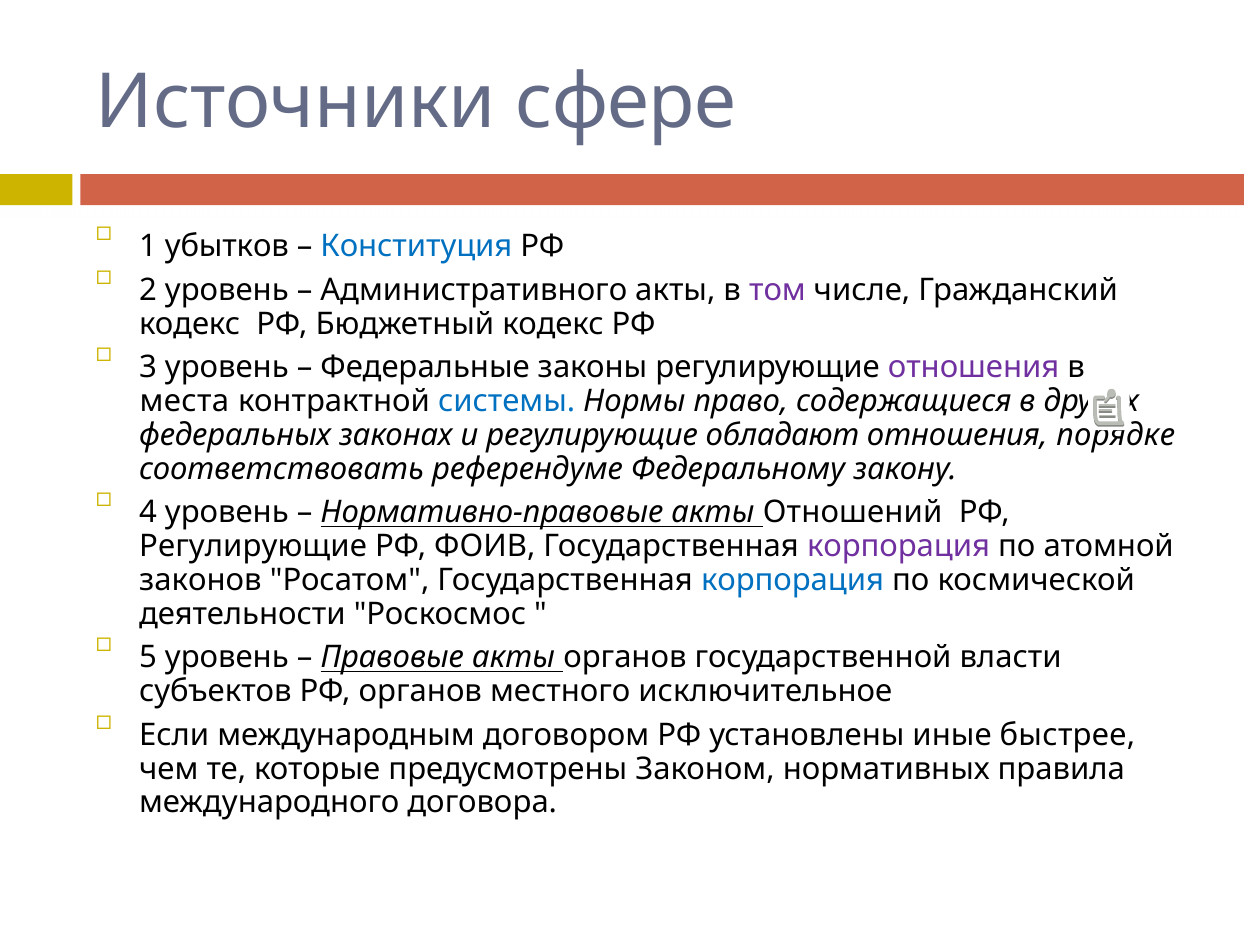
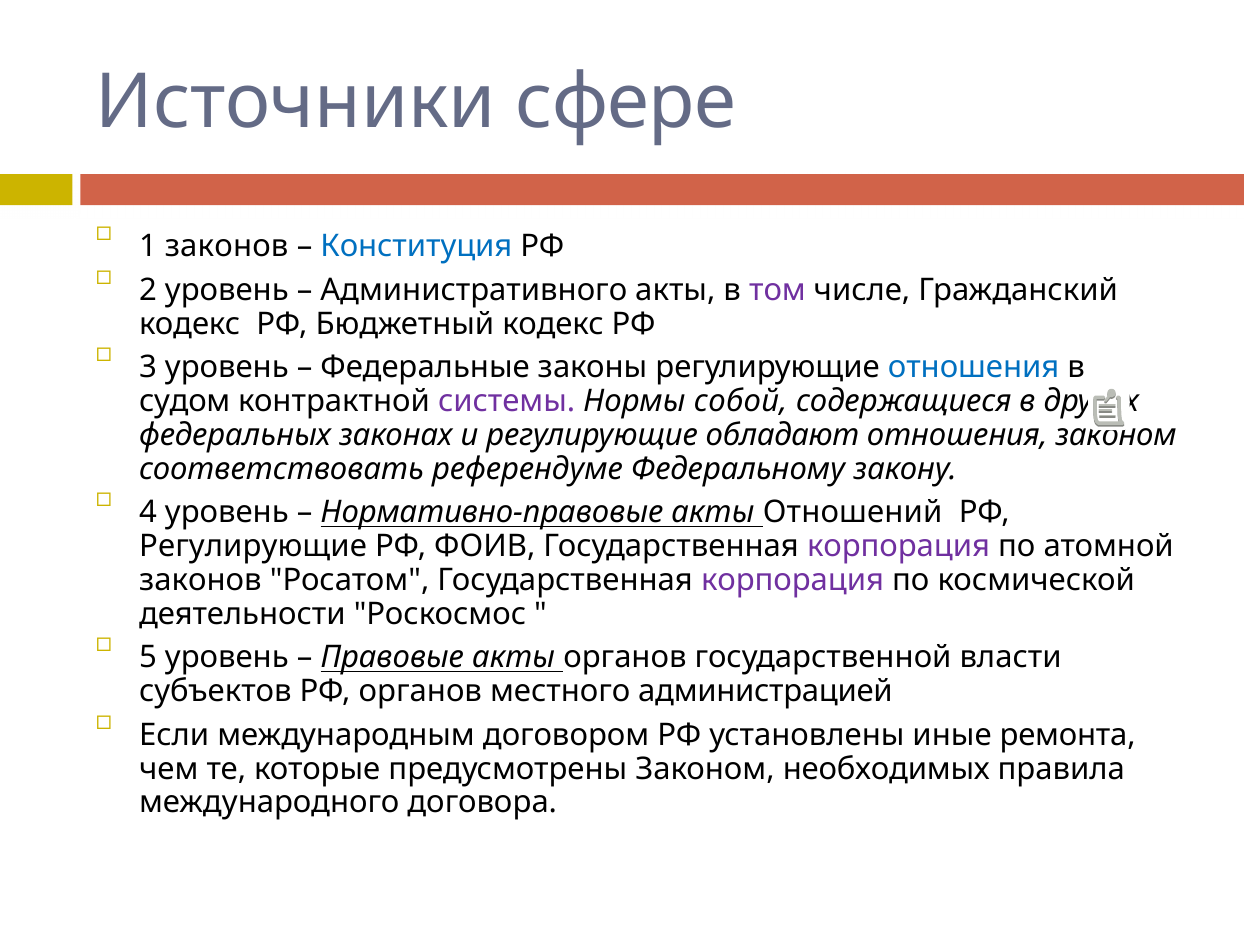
1 убытков: убытков -> законов (227, 247)
отношения colour: purple -> blue (974, 368)
места: места -> судом (185, 401)
системы colour: blue -> purple (507, 401)
право: право -> собой (741, 401)
отношения порядке: порядке -> законом (1116, 435)
корпорация colour: blue -> purple (793, 580)
исключительное: исключительное -> администрацией (765, 691)
быстрее: быстрее -> ремонта (1068, 735)
нормативных: нормативных -> необходимых (886, 769)
